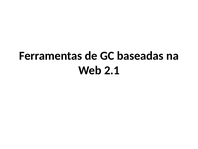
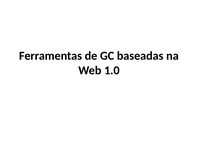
2.1: 2.1 -> 1.0 (112, 70)
